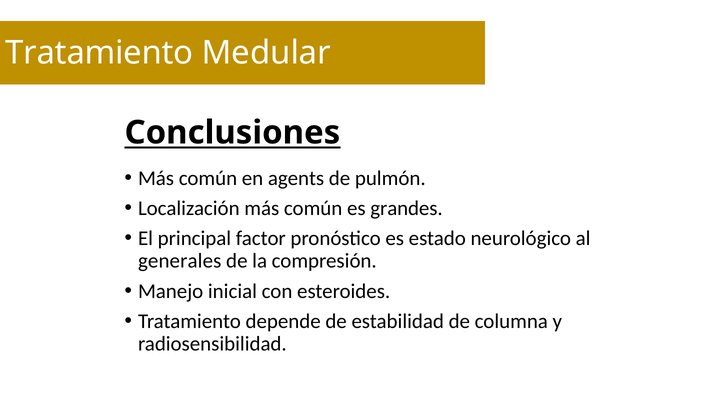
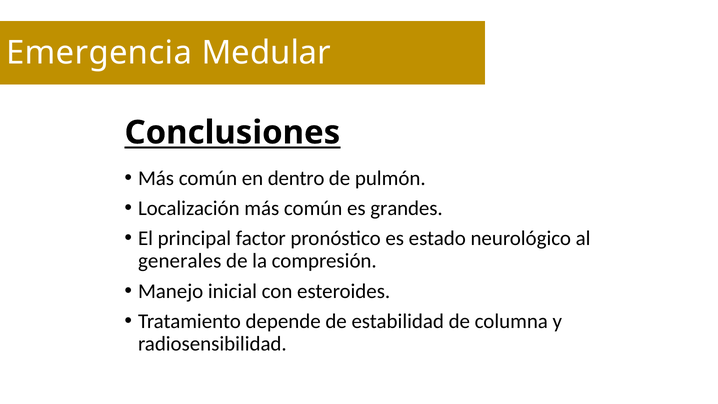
Tratamiento: Tratamiento -> Emergencia (99, 53)
agents: agents -> dentro (296, 178)
